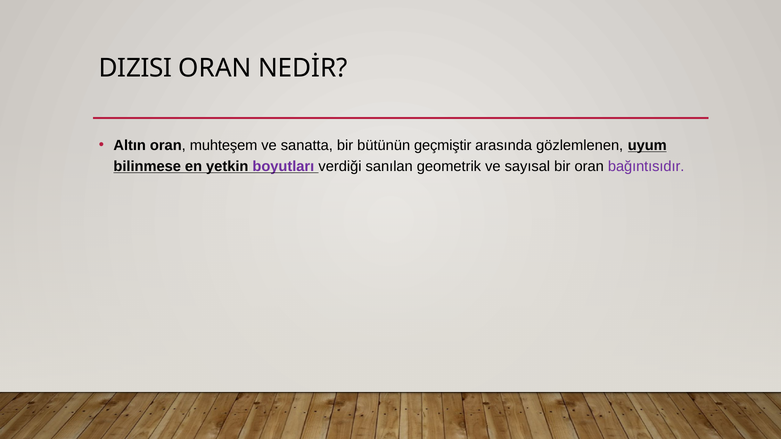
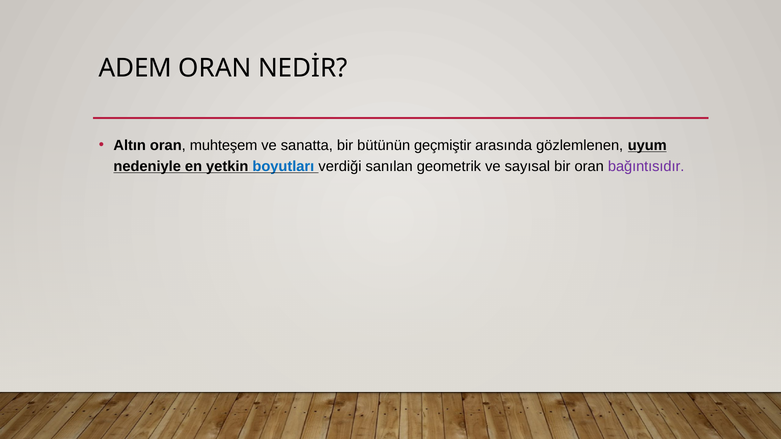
DIZISI: DIZISI -> ADEM (135, 68)
bilinmese: bilinmese -> nedeniyle (147, 166)
boyutları colour: purple -> blue (283, 166)
